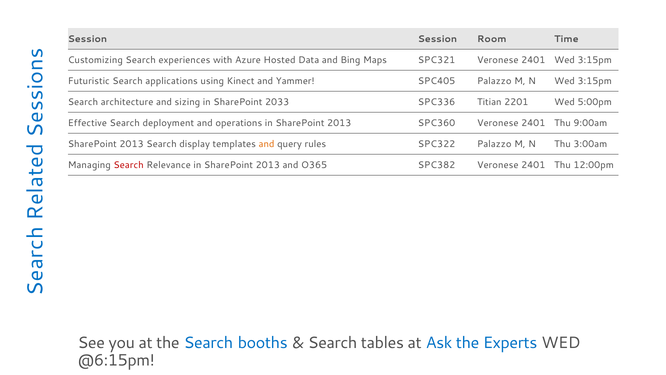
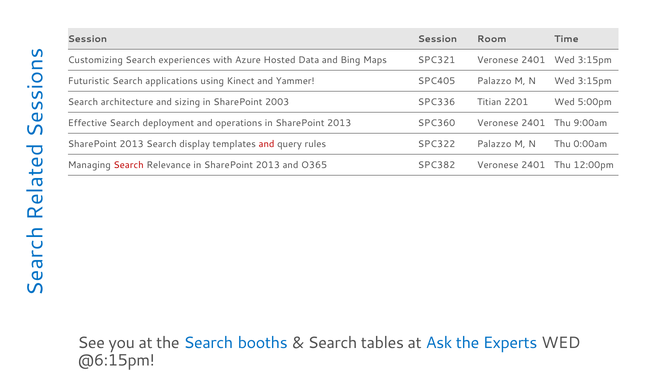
2033: 2033 -> 2003 (277, 102)
and colour: orange -> red (267, 144)
3:00am: 3:00am -> 0:00am (590, 144)
